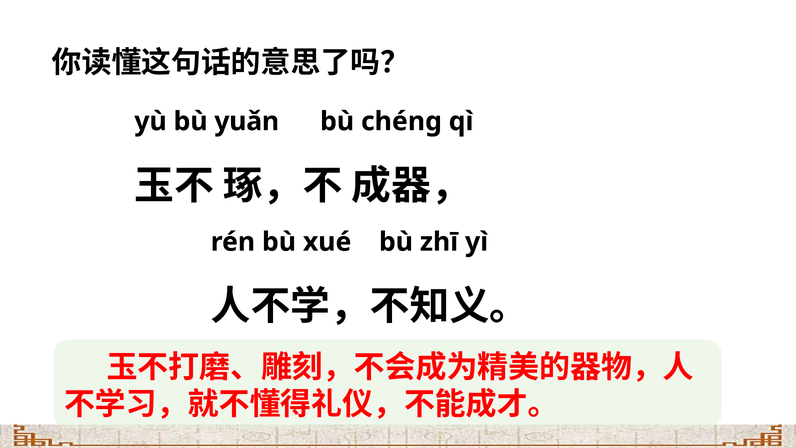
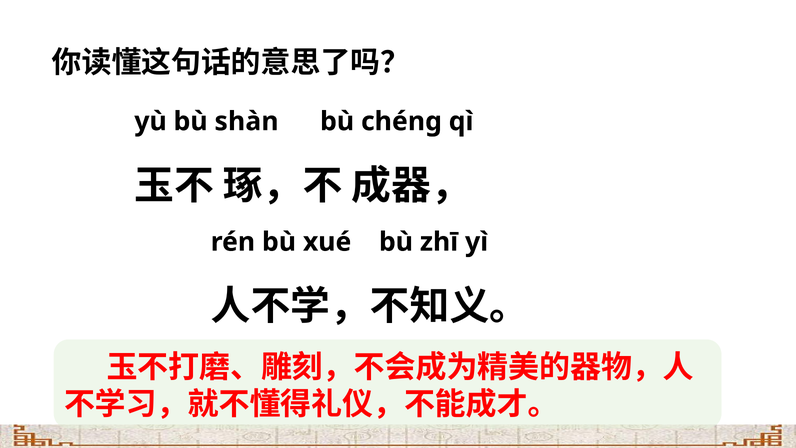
yuǎn: yuǎn -> shàn (247, 121)
